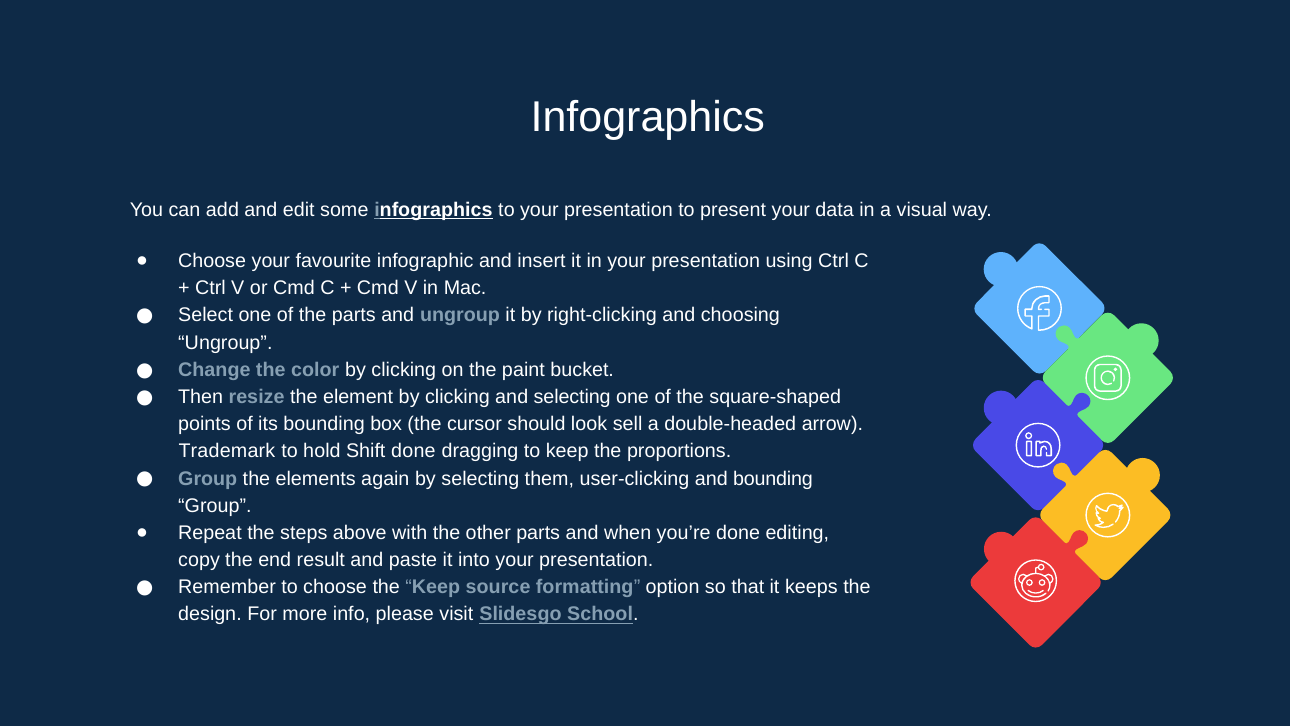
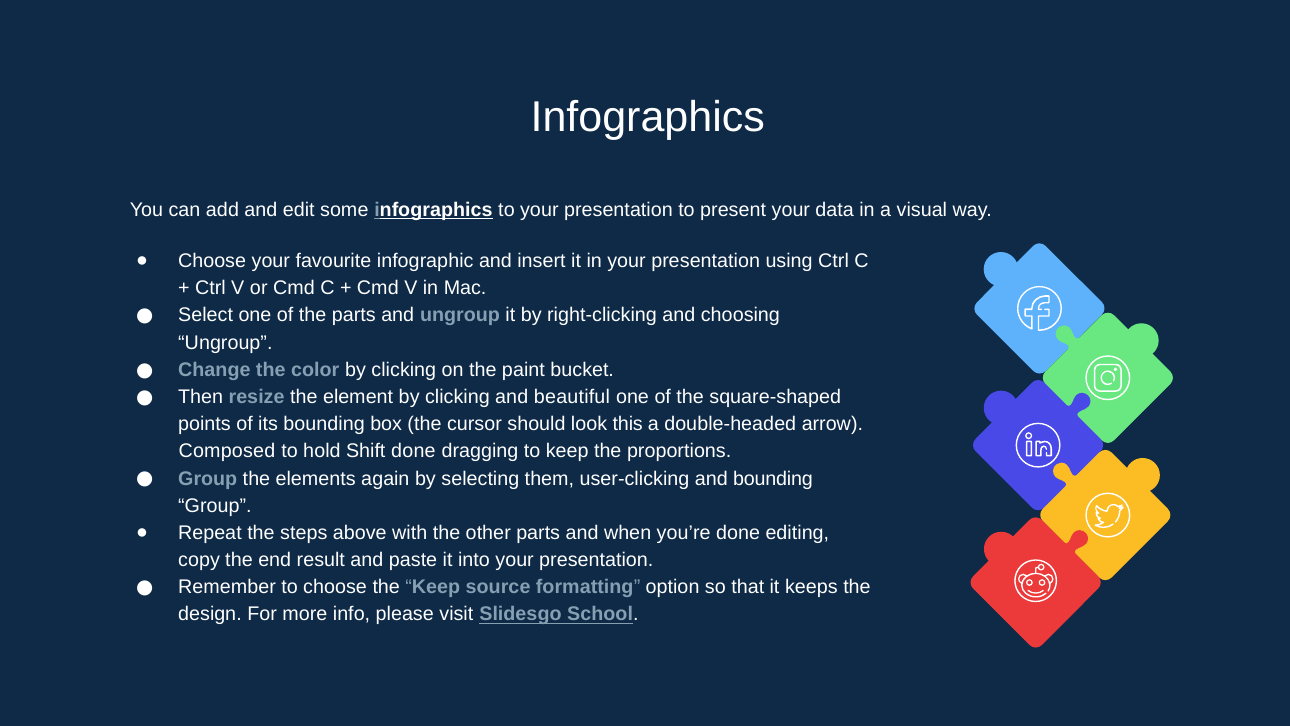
and selecting: selecting -> beautiful (572, 397)
sell: sell -> this (628, 424)
Trademark: Trademark -> Composed (227, 451)
